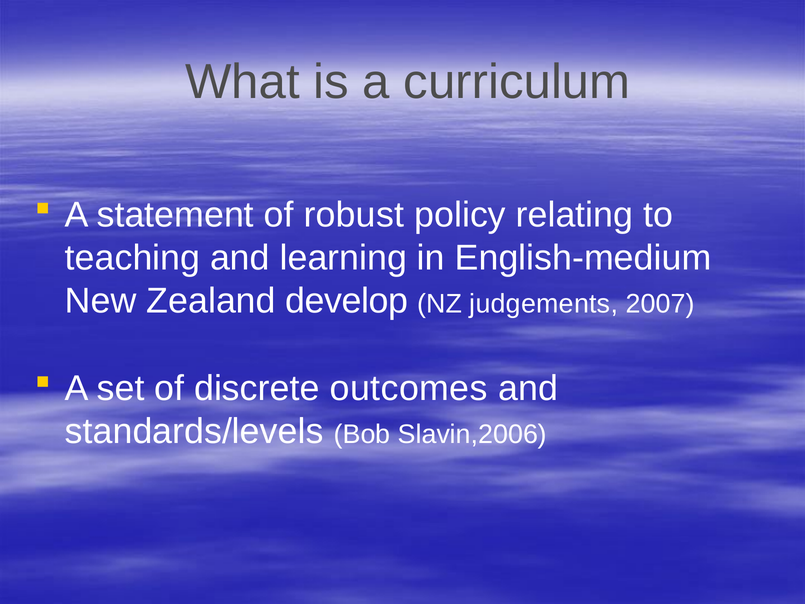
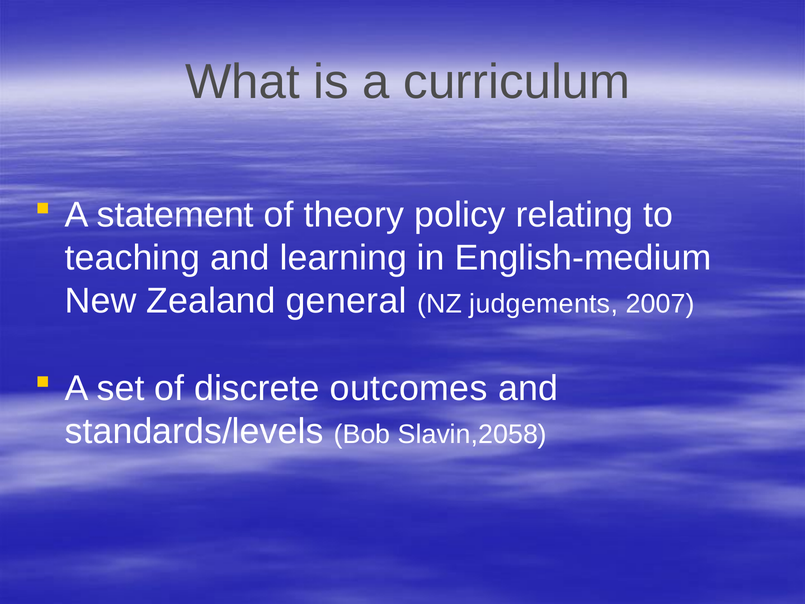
robust: robust -> theory (354, 215)
develop: develop -> general (346, 301)
Slavin,2006: Slavin,2006 -> Slavin,2058 (472, 434)
